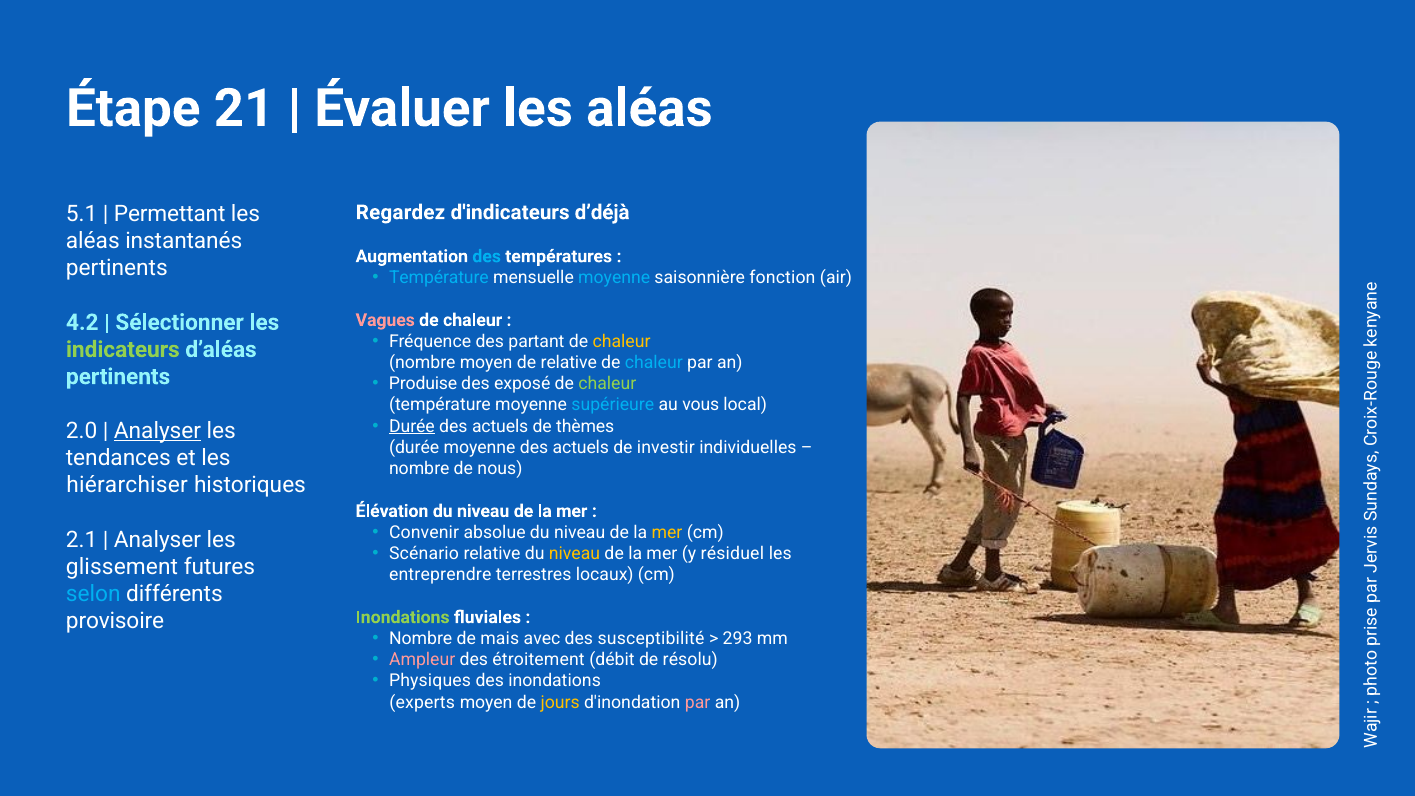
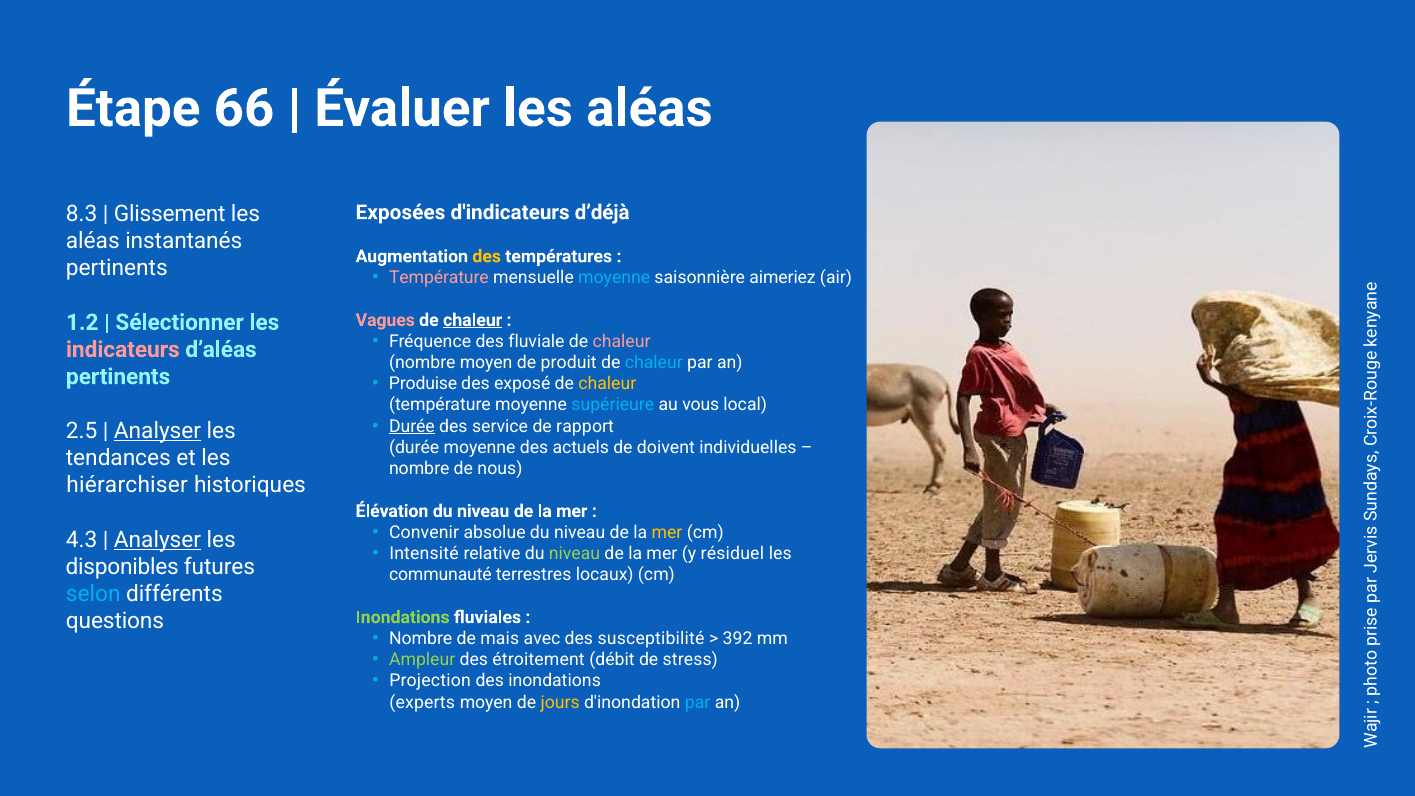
21: 21 -> 66 (244, 109)
5.1: 5.1 -> 8.3 (82, 214)
Permettant: Permettant -> Glissement (170, 214)
Regardez: Regardez -> Exposées (400, 212)
des colour: light blue -> yellow (487, 256)
Température colour: light blue -> pink (439, 278)
fonction: fonction -> aimeriez (783, 278)
chaleur underline: none -> present (473, 320)
4.2: 4.2 -> 1.2 (82, 322)
partant: partant -> fluviale (536, 341)
chaleur colour: yellow -> pink (622, 341)
indicateurs colour: light green -> pink (123, 349)
de relative: relative -> produit (569, 363)
chaleur colour: light green -> yellow (607, 384)
actuels: actuels -> service (500, 426)
thèmes: thèmes -> rapport (585, 426)
2.0: 2.0 -> 2.5 (82, 431)
investir: investir -> doivent (666, 447)
2.1: 2.1 -> 4.3 (82, 540)
Analyser underline: none -> present (158, 540)
Scénario: Scénario -> Intensité (424, 554)
niveau colour: yellow -> light green (575, 554)
glissement: glissement -> disponibles (122, 567)
entreprendre: entreprendre -> communauté (440, 575)
provisoire: provisoire -> questions (115, 621)
293: 293 -> 392 (738, 638)
Ampleur colour: pink -> light green (422, 660)
résolu: résolu -> stress (690, 660)
Physiques: Physiques -> Projection (430, 681)
par colour: pink -> light blue (698, 702)
